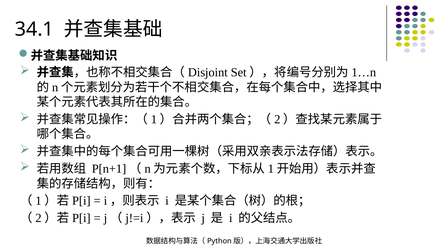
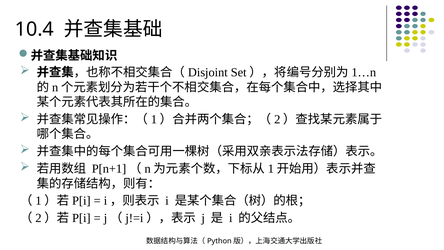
34.1: 34.1 -> 10.4 (34, 29)
